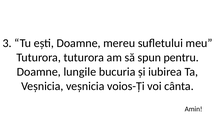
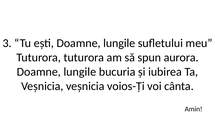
ești Doamne mereu: mereu -> lungile (119, 43)
pentru: pentru -> aurora (181, 57)
